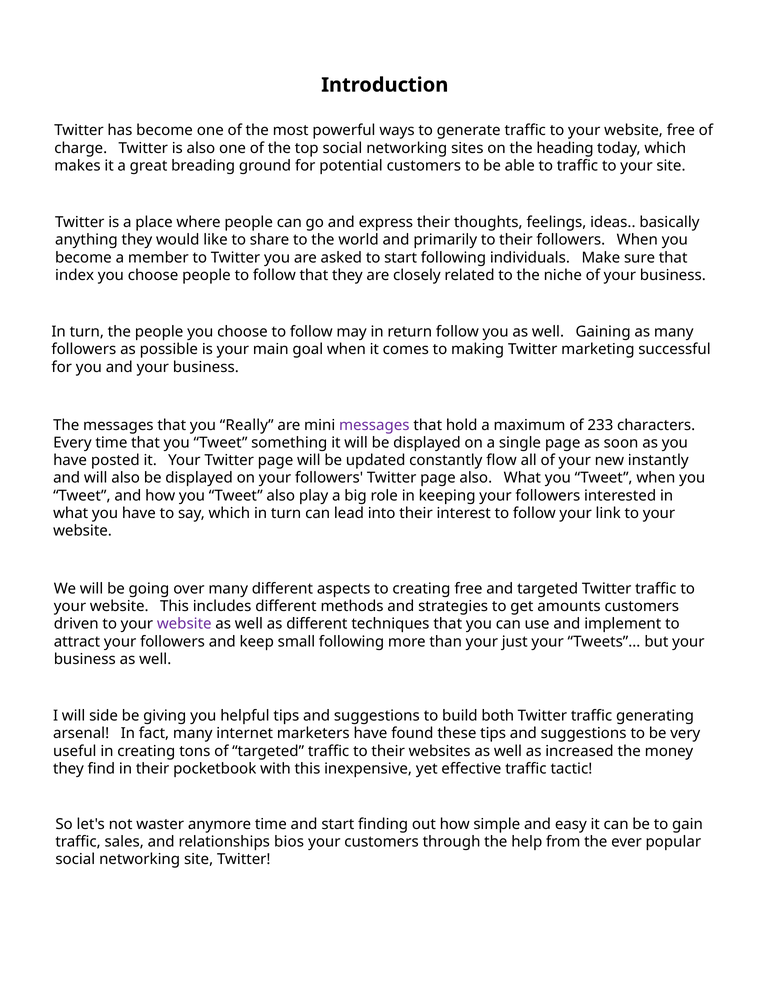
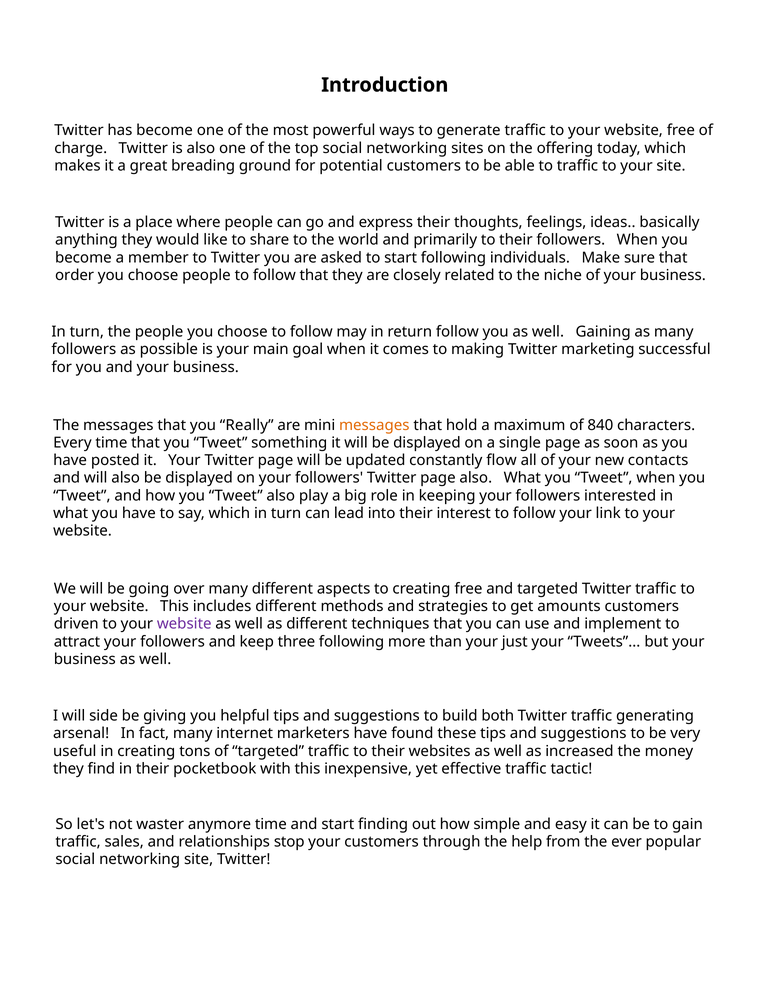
heading: heading -> offering (565, 148)
index: index -> order (75, 275)
messages colour: purple -> orange (374, 425)
233: 233 -> 840 (600, 425)
instantly: instantly -> contacts (658, 461)
small: small -> three (296, 642)
bios: bios -> stop (289, 842)
